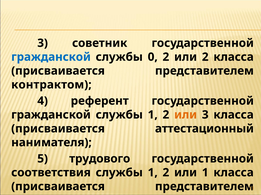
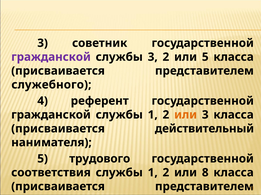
гражданской colour: blue -> purple (51, 57)
службы 0: 0 -> 3 (153, 57)
или 2: 2 -> 5 (205, 57)
контрактом: контрактом -> служебного (51, 85)
аттестационный: аттестационный -> действительный (204, 129)
или 1: 1 -> 8 (205, 173)
